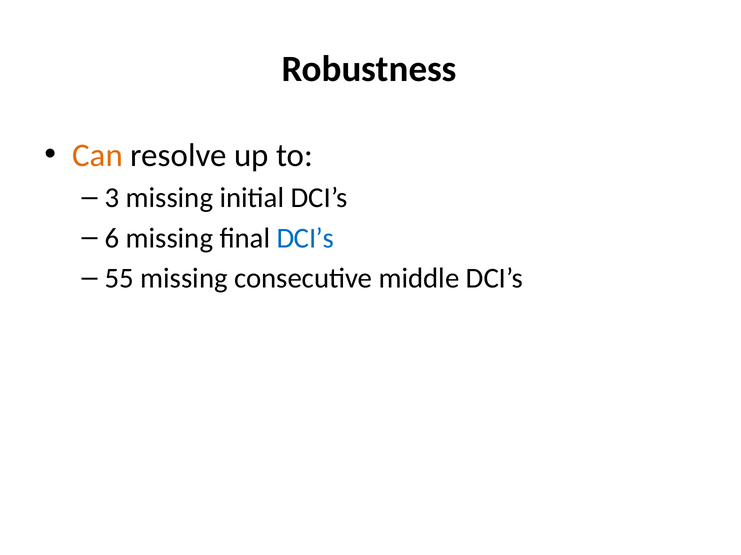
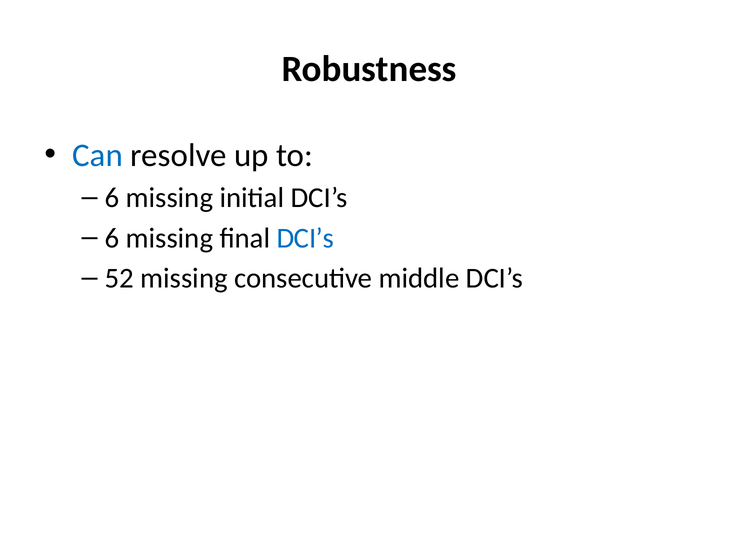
Can colour: orange -> blue (98, 155)
3: 3 -> 6 (112, 198)
55: 55 -> 52 (119, 279)
